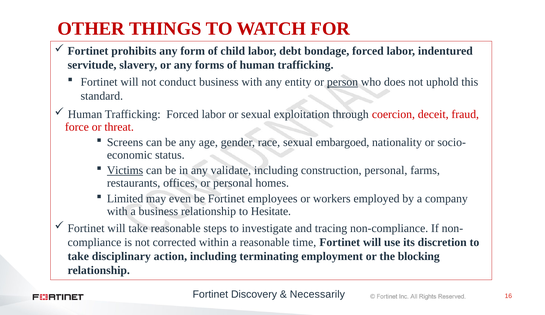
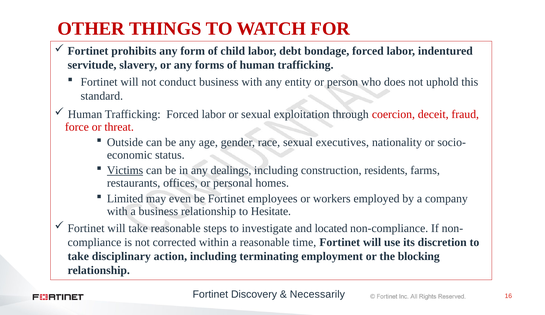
person underline: present -> none (343, 82)
Screens: Screens -> Outside (125, 142)
embargoed: embargoed -> executives (342, 142)
validate: validate -> dealings (231, 170)
construction personal: personal -> residents (386, 170)
tracing: tracing -> located (331, 228)
